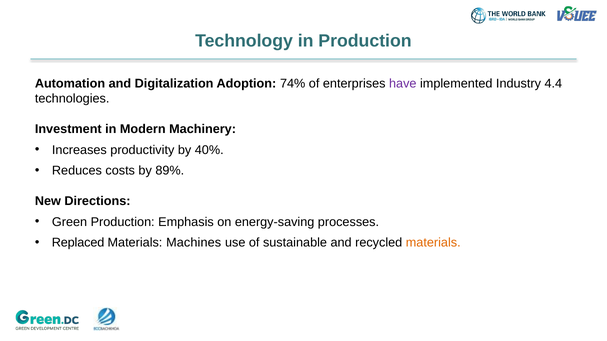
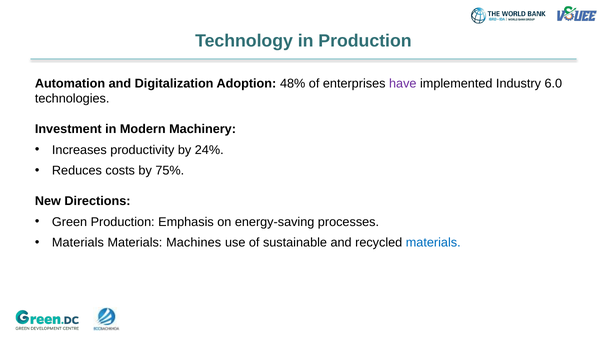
74%: 74% -> 48% (293, 84)
4.4: 4.4 -> 6.0 (553, 84)
40%: 40% -> 24% (209, 150)
89%: 89% -> 75% (170, 171)
Replaced: Replaced -> Materials (78, 243)
materials colour: orange -> blue (433, 243)
